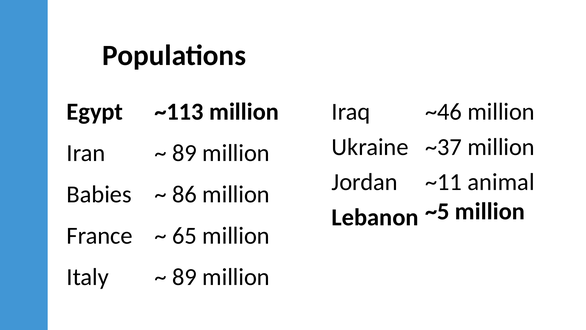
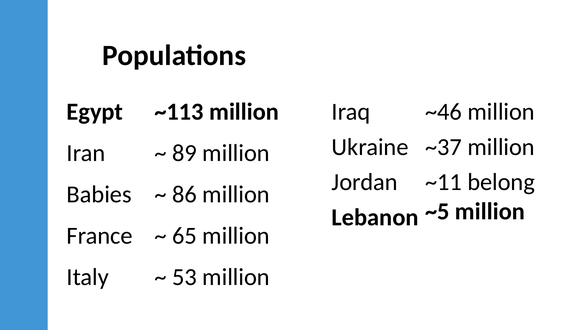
animal: animal -> belong (501, 182)
89: 89 -> 53 (184, 277)
